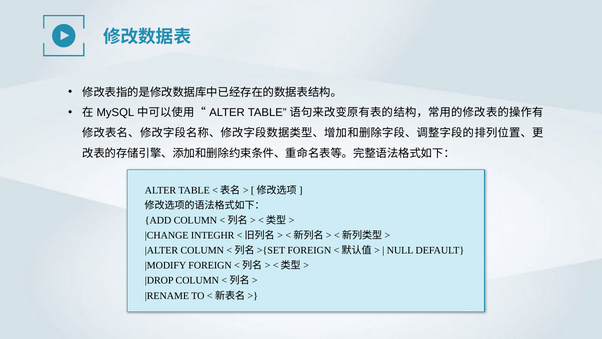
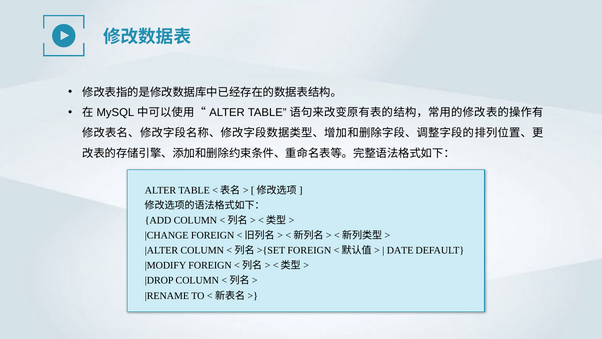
INTEGHR: INTEGHR -> FOREIGN (213, 235)
NULL: NULL -> DATE (400, 250)
